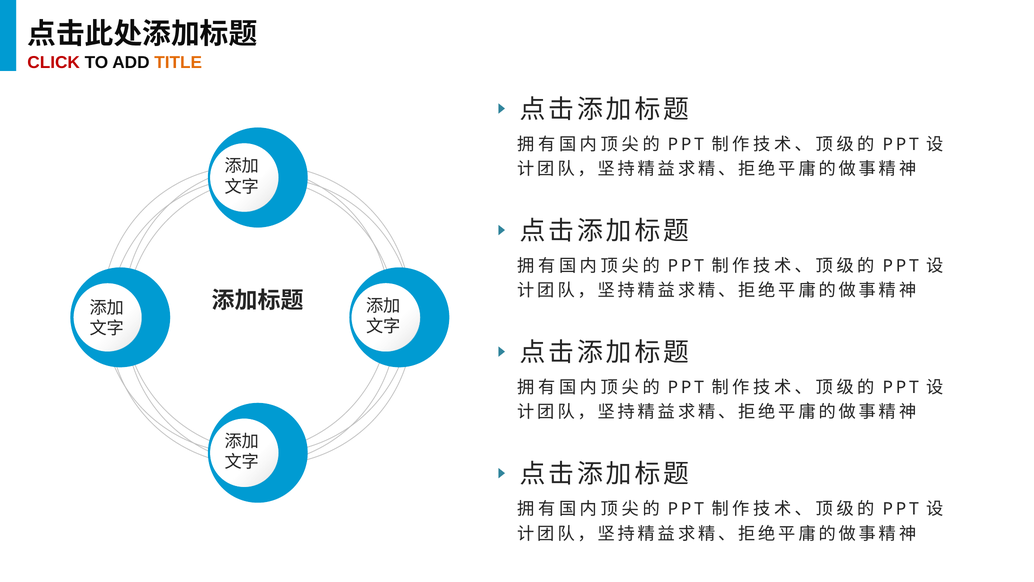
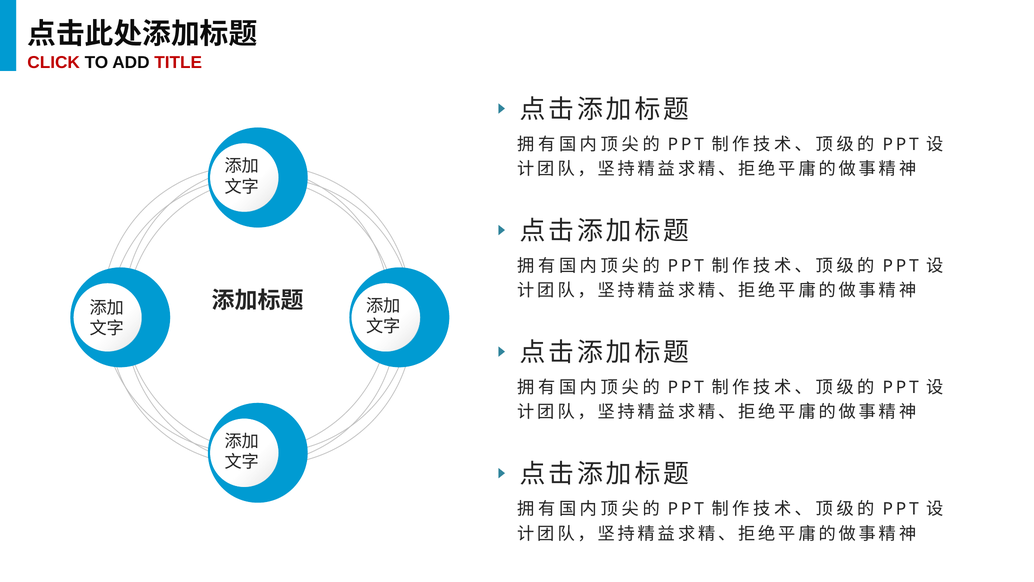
TITLE colour: orange -> red (178, 62)
